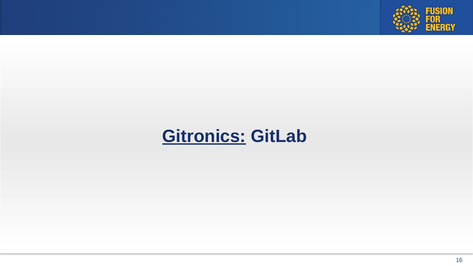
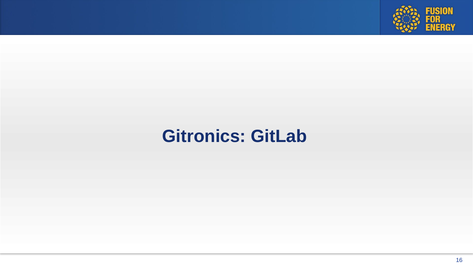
Gitronics underline: present -> none (204, 136)
